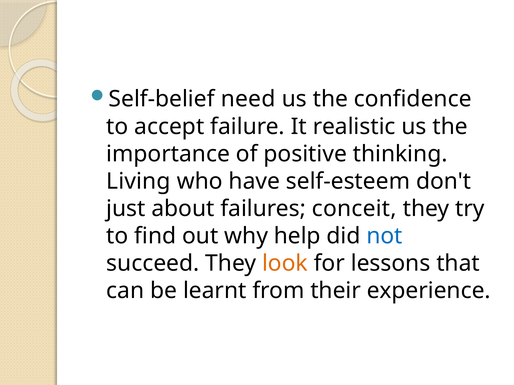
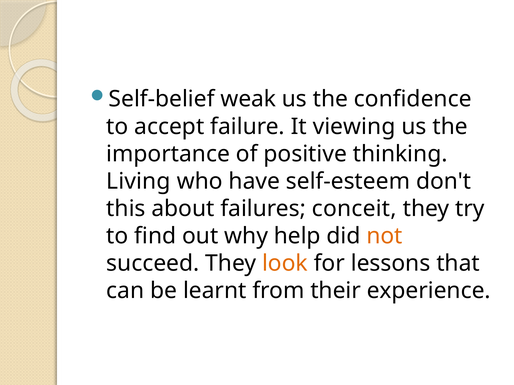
need: need -> weak (248, 99)
realistic: realistic -> viewing (354, 127)
just: just -> this (126, 209)
not colour: blue -> orange (384, 236)
